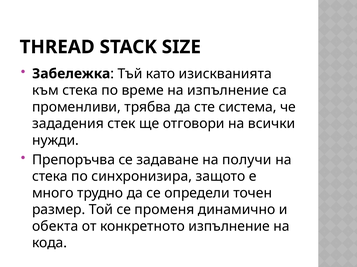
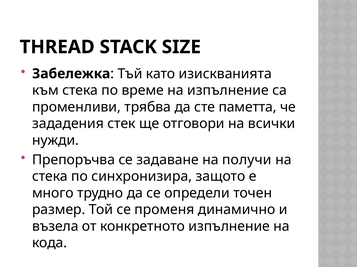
система: система -> паметта (248, 107)
обекта: обекта -> възела (55, 227)
